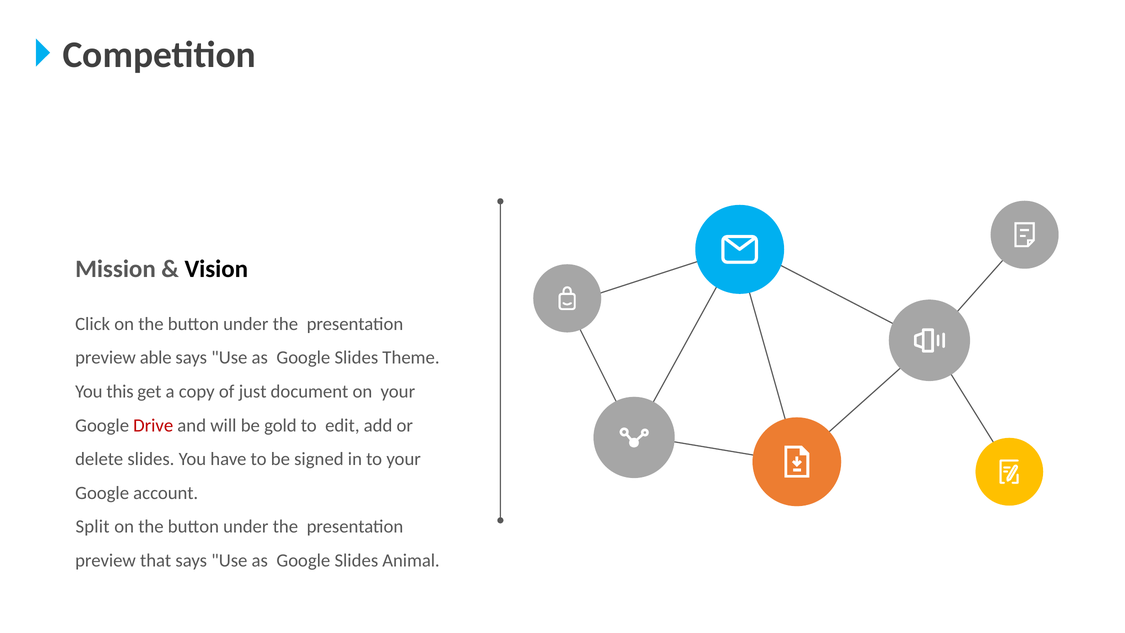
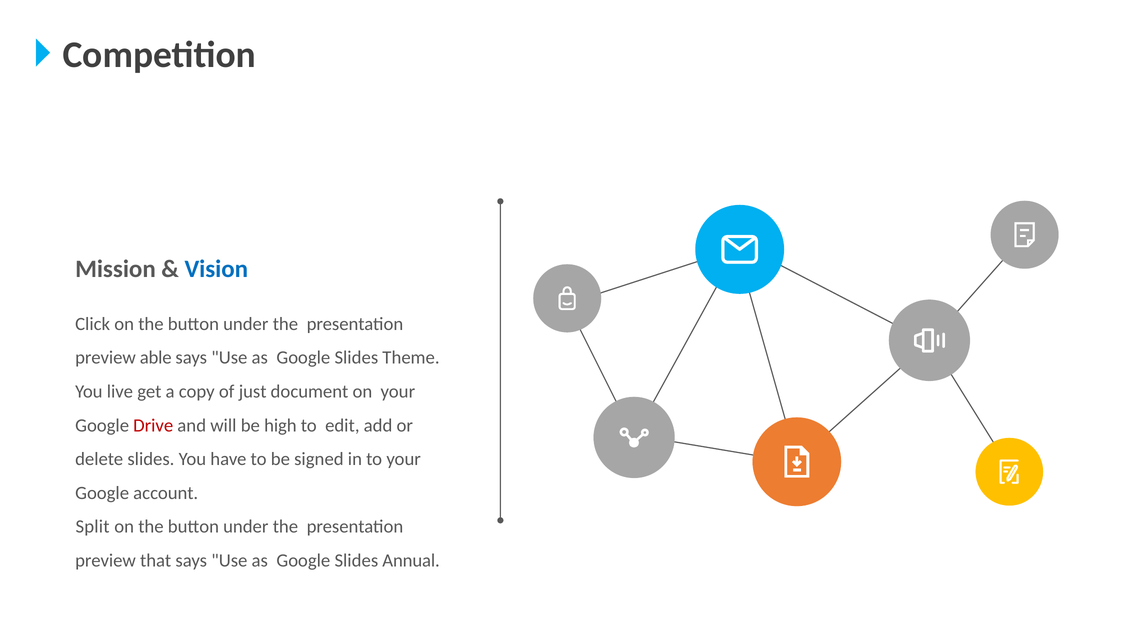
Vision colour: black -> blue (216, 269)
this: this -> live (120, 391)
gold: gold -> high (280, 425)
Animal: Animal -> Annual (411, 560)
